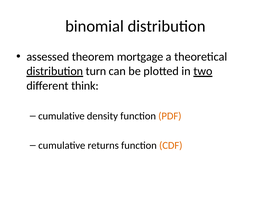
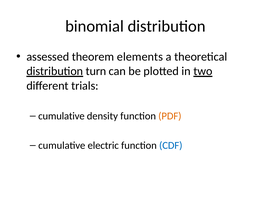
mortgage: mortgage -> elements (140, 57)
think: think -> trials (85, 86)
returns: returns -> electric (103, 146)
CDF colour: orange -> blue (171, 146)
